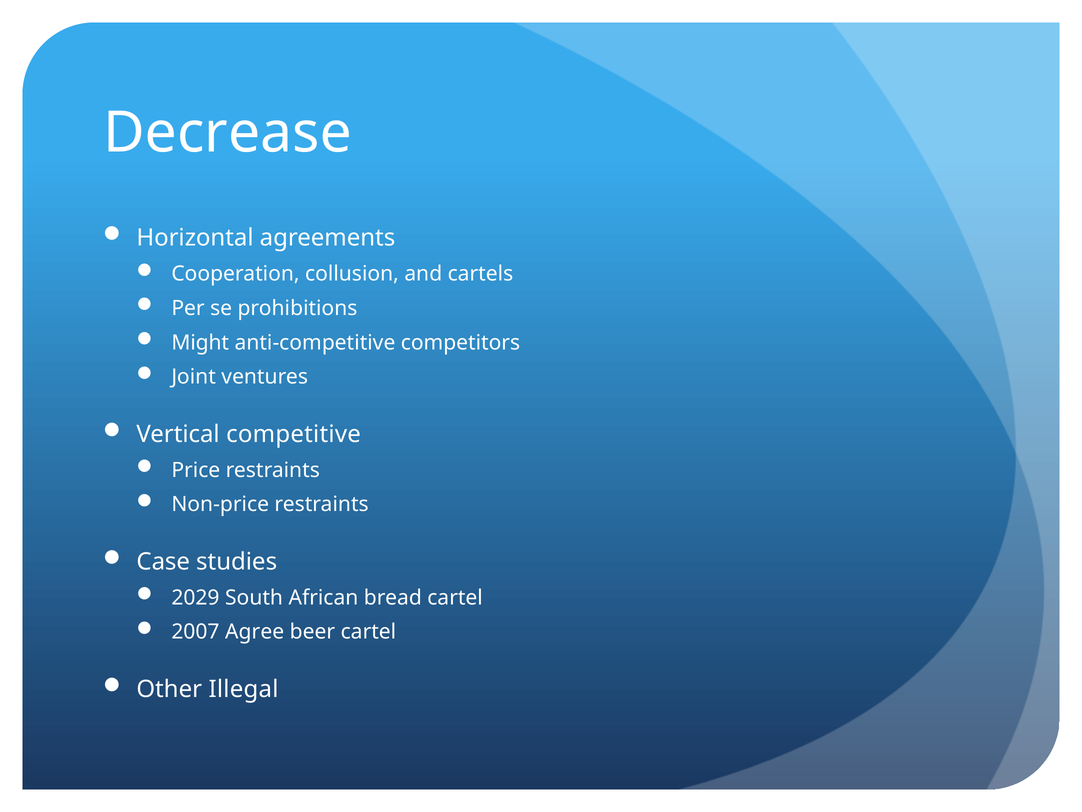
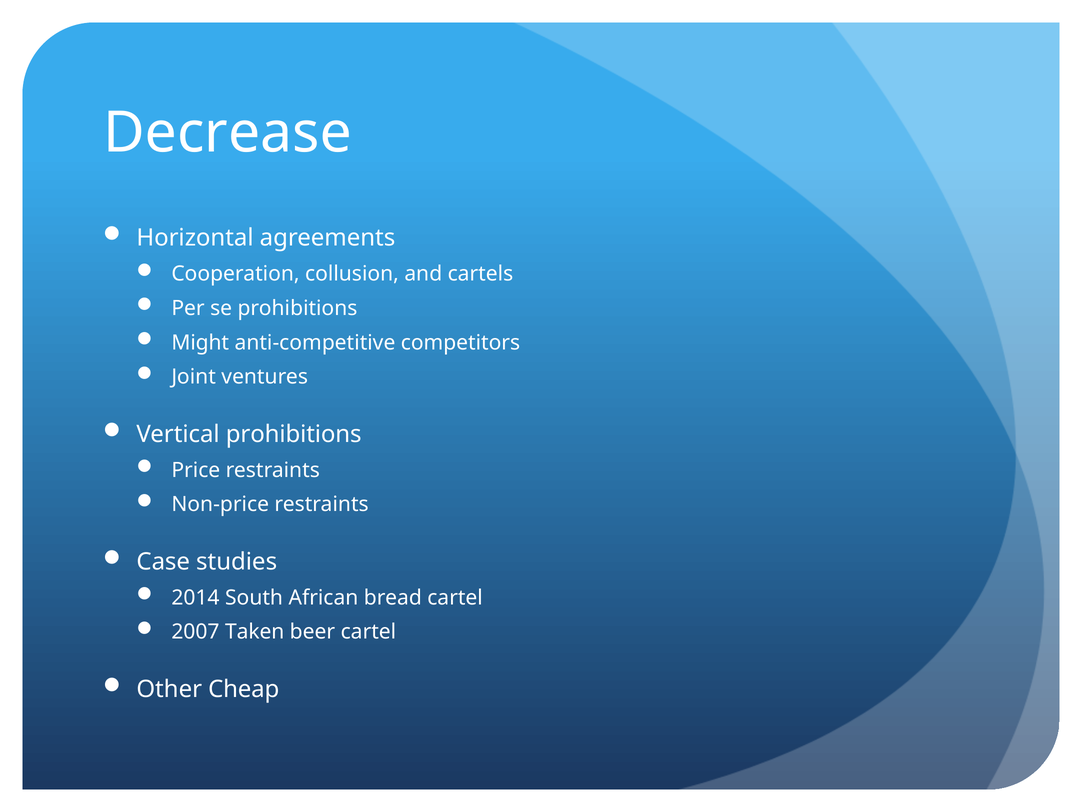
Vertical competitive: competitive -> prohibitions (294, 434)
2029: 2029 -> 2014 (195, 597)
Agree: Agree -> Taken (255, 632)
Illegal: Illegal -> Cheap (244, 689)
